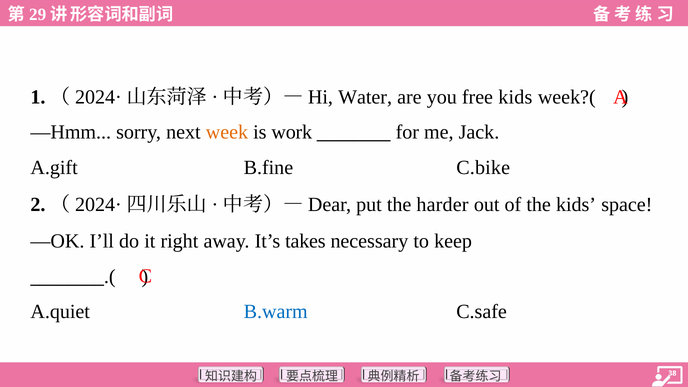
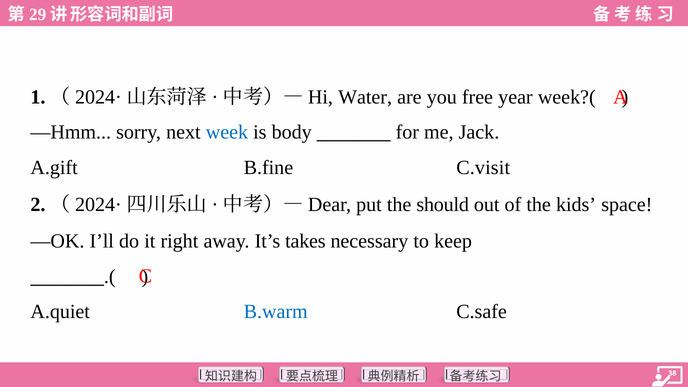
free kids: kids -> year (515, 97)
week colour: orange -> blue (227, 132)
work: work -> body (292, 132)
C.bike: C.bike -> C.visit (483, 168)
harder: harder -> should (443, 205)
